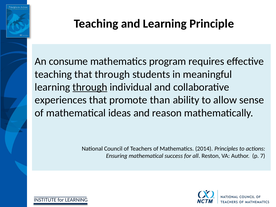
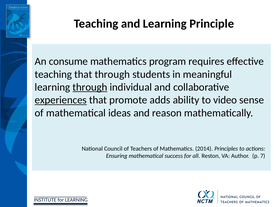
experiences underline: none -> present (61, 100)
than: than -> adds (160, 100)
allow: allow -> video (225, 100)
